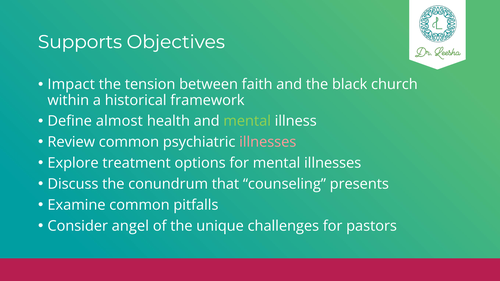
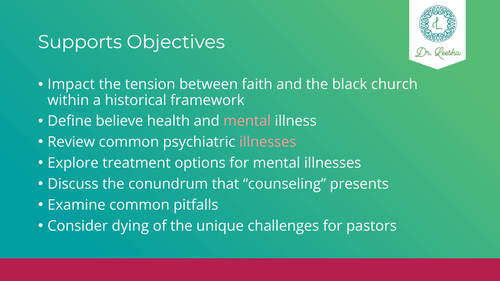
almost: almost -> believe (119, 121)
mental colour: light green -> pink (247, 121)
angel: angel -> dying (130, 226)
